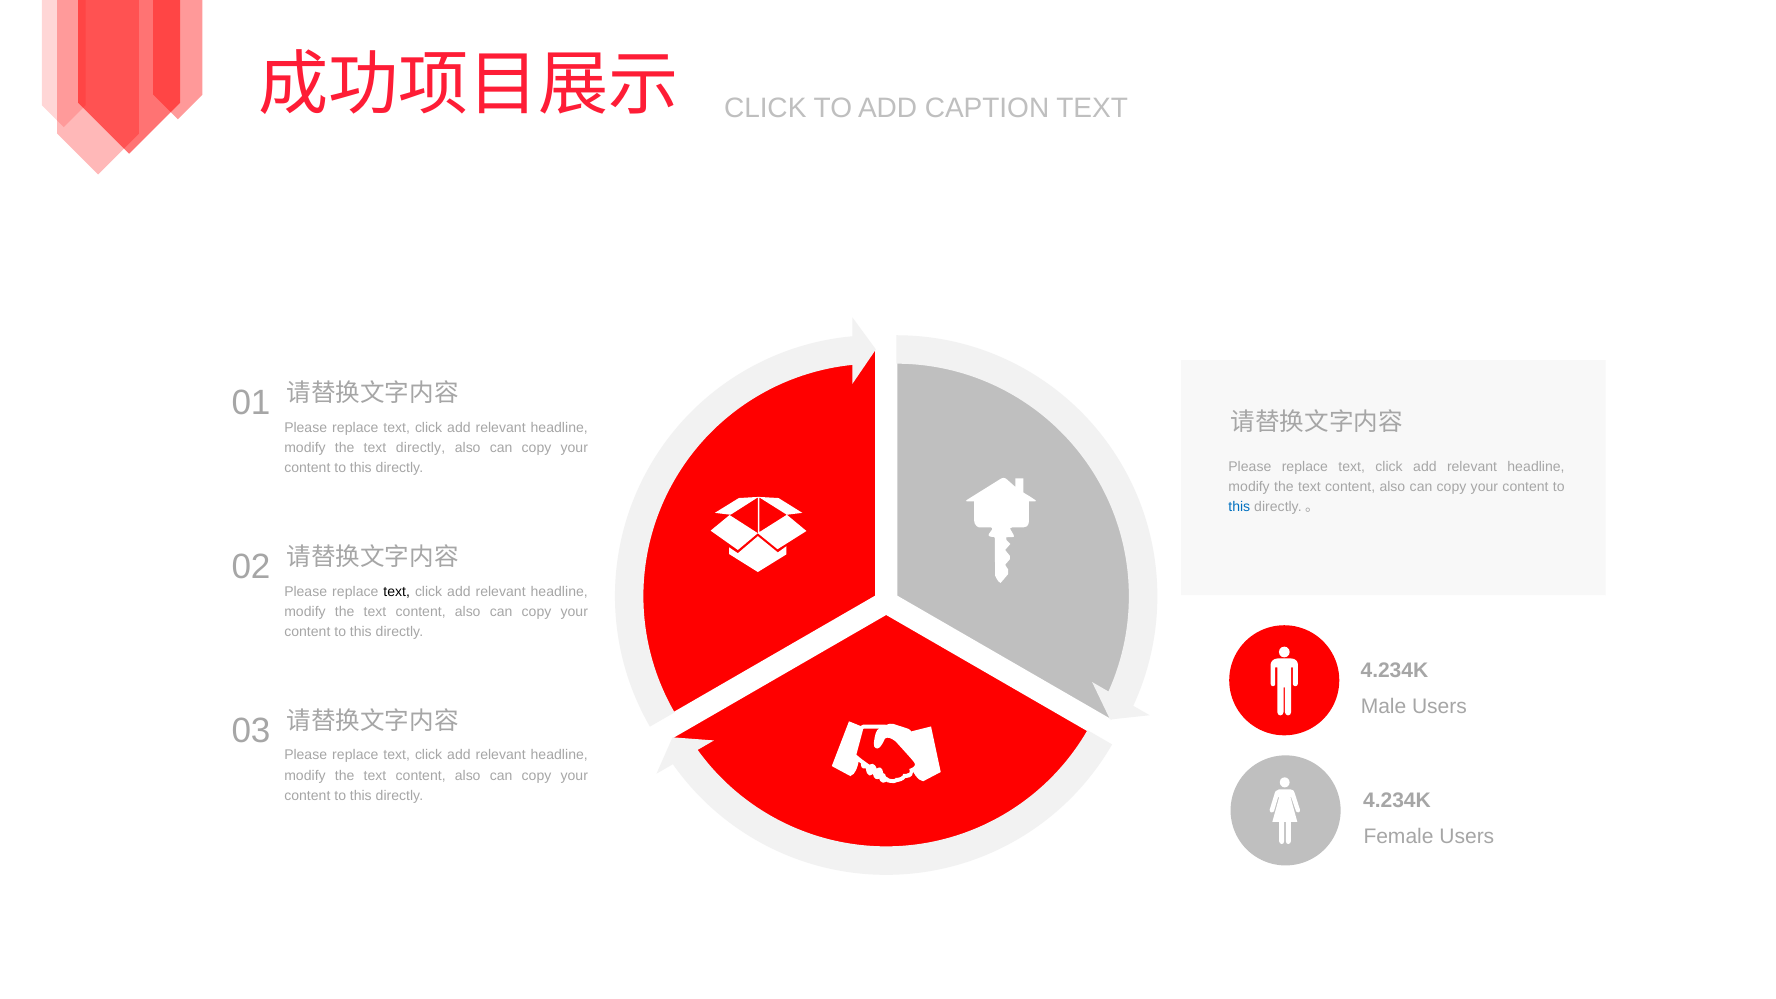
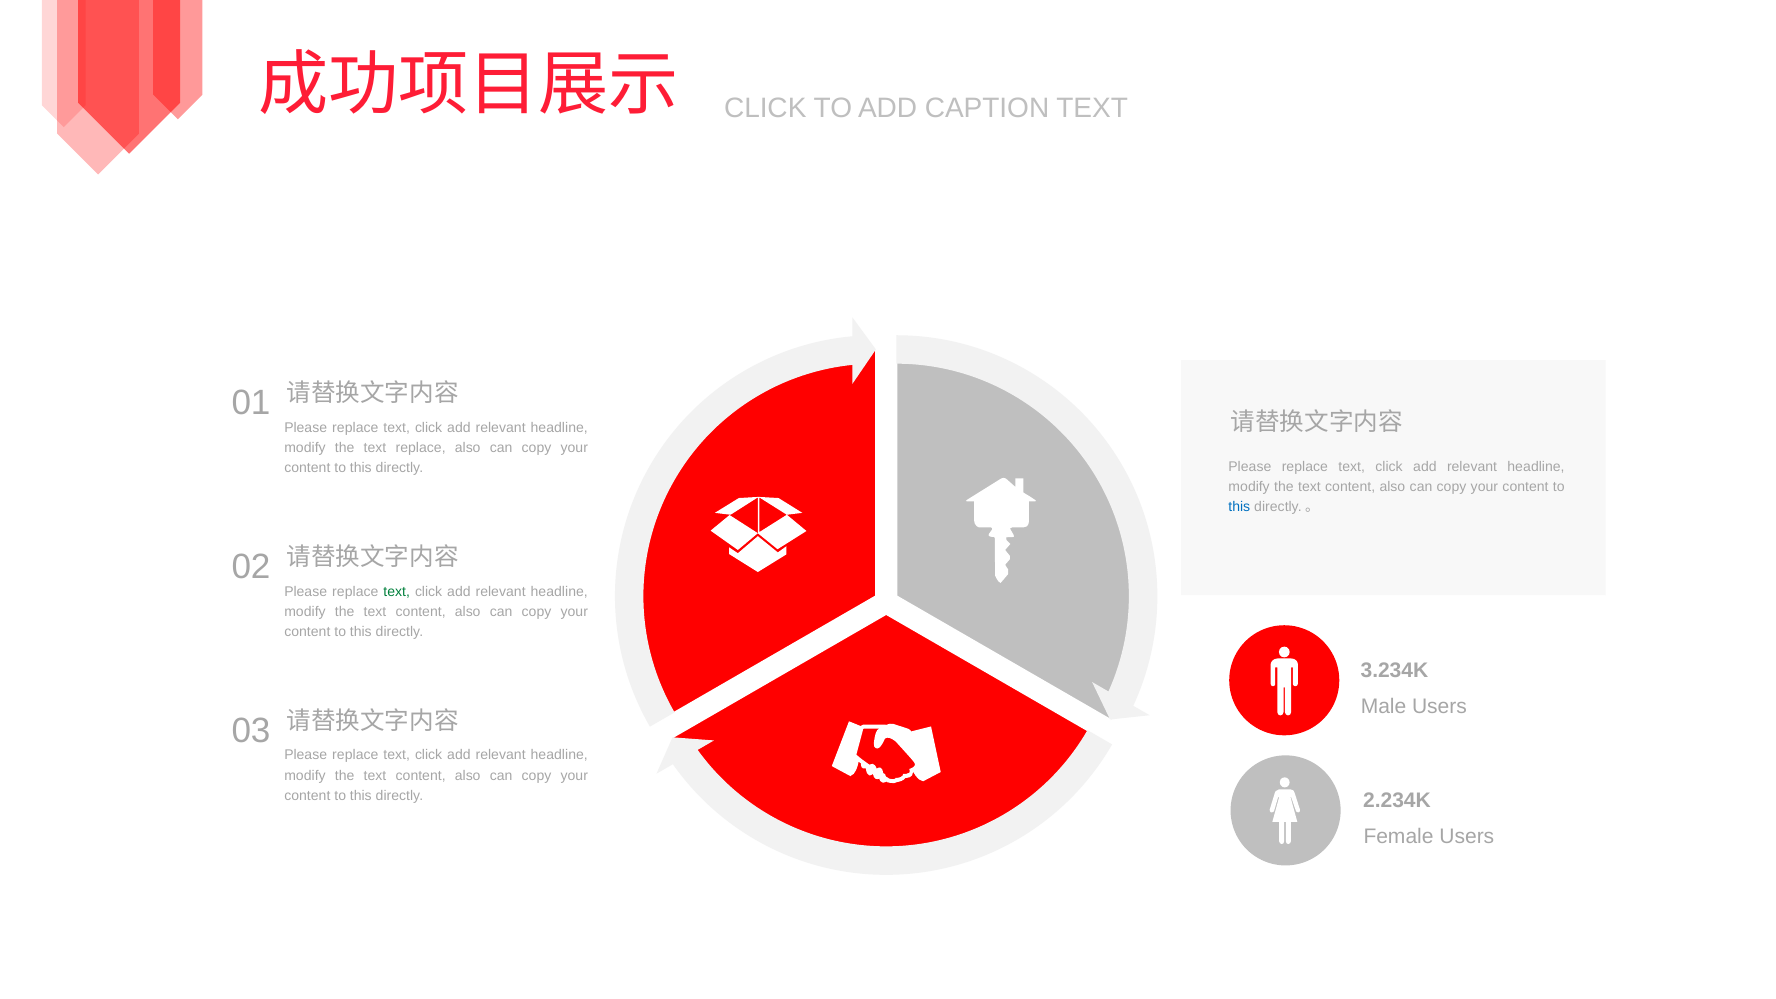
text directly: directly -> replace (421, 448)
text colour: black -> green (397, 592)
4.234K: 4.234K -> 3.234K (1394, 671)
4.234K: 4.234K -> 2.234K (1397, 801)
